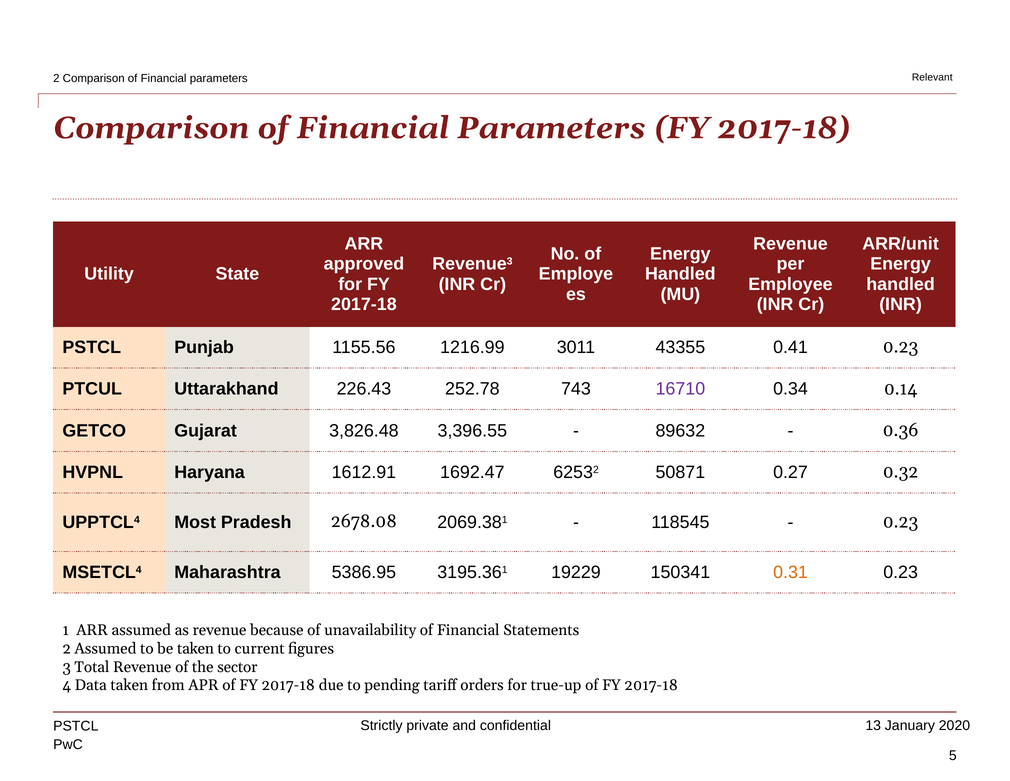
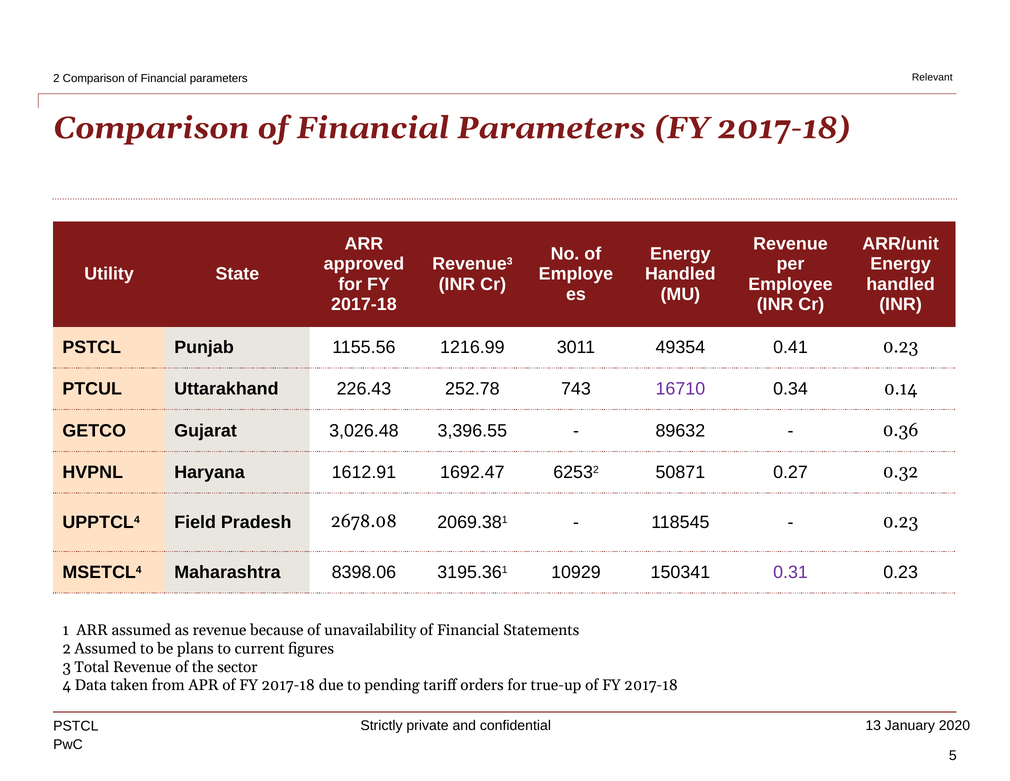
43355: 43355 -> 49354 (680, 347)
3,826.48: 3,826.48 -> 3,026.48 (364, 430)
Most: Most -> Field (195, 522)
5386.95: 5386.95 -> 8398.06 (364, 572)
19229: 19229 -> 10929 (576, 572)
0.31 colour: orange -> purple (791, 572)
be taken: taken -> plans (195, 648)
